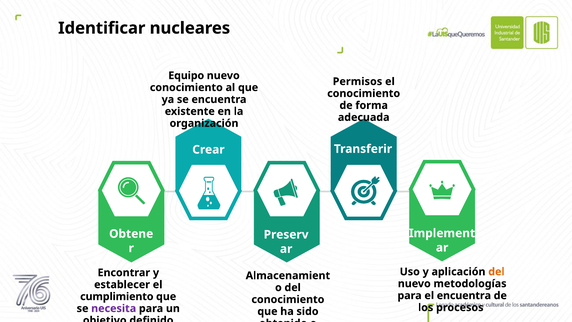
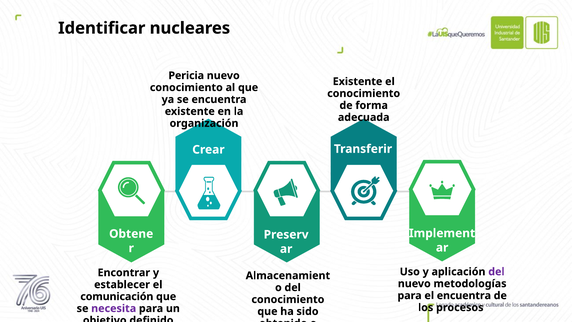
Equipo: Equipo -> Pericia (186, 76)
Permisos: Permisos -> Existente (358, 81)
del colour: orange -> purple (496, 272)
cumplimiento: cumplimiento -> comunicación (117, 296)
